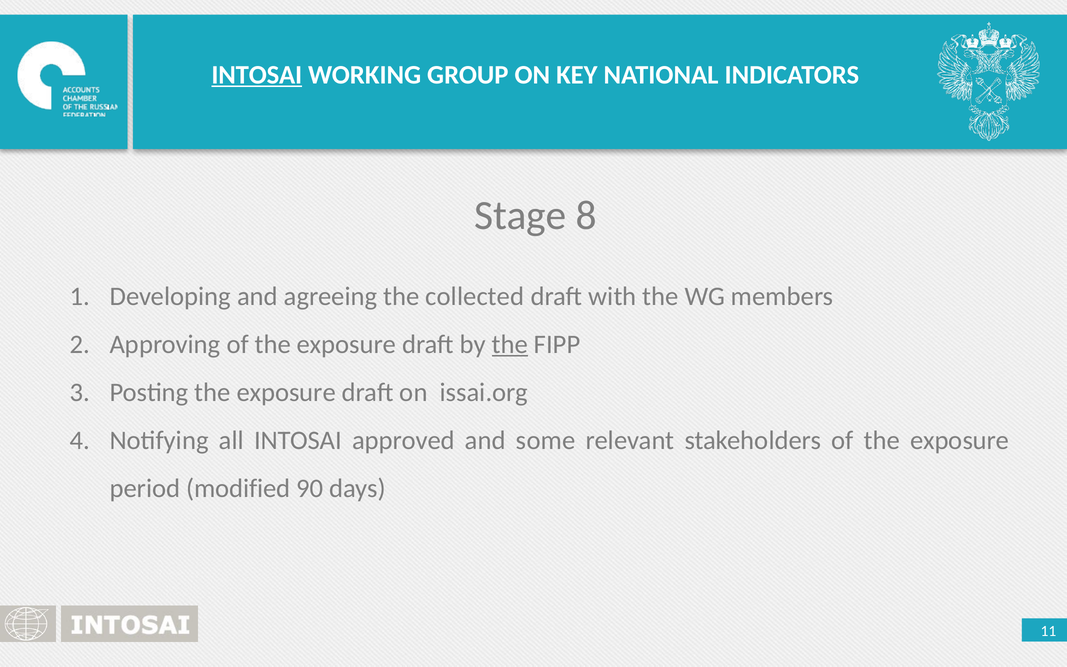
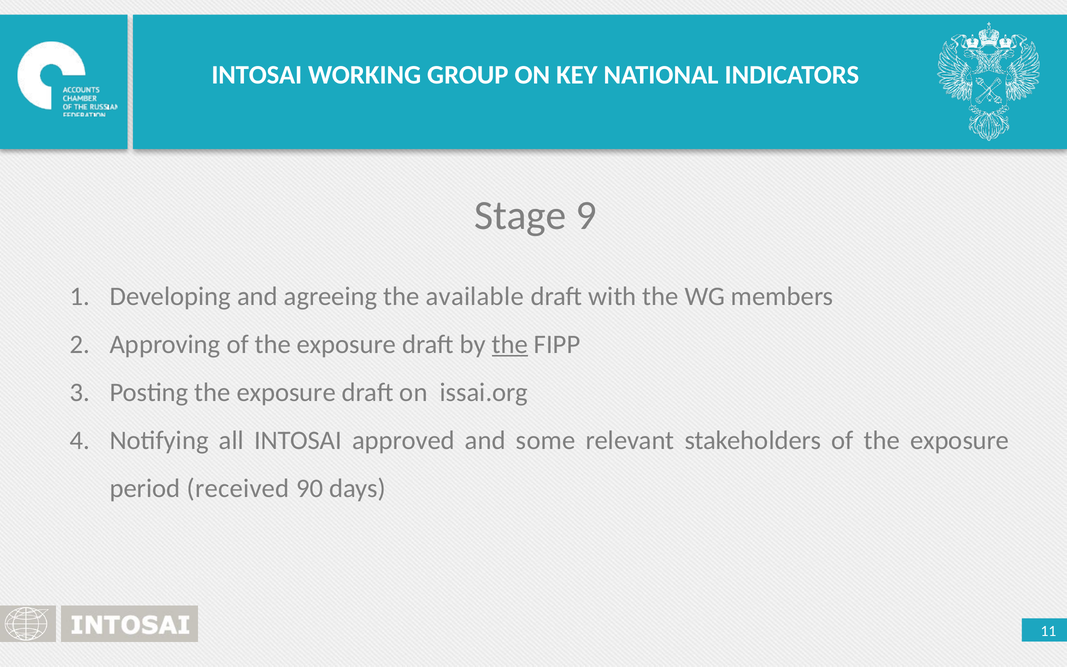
INTOSAI underline: present -> none (257, 75)
8: 8 -> 9 (586, 216)
collected: collected -> available (475, 296)
modified: modified -> received (238, 488)
